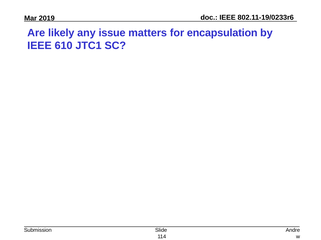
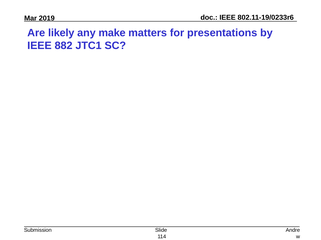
issue: issue -> make (112, 33)
encapsulation: encapsulation -> presentations (222, 33)
610: 610 -> 882 (64, 46)
